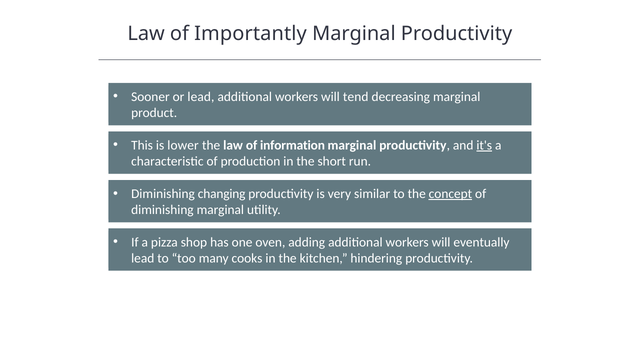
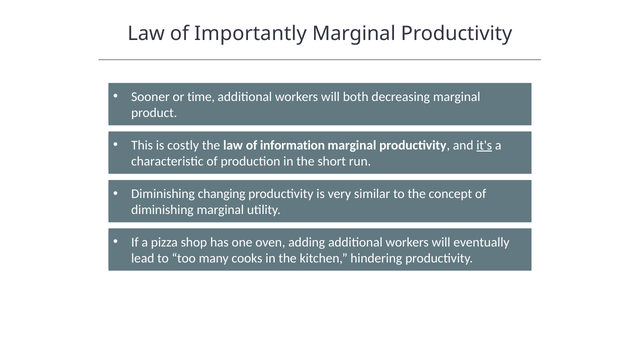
or lead: lead -> time (201, 97)
tend: tend -> both (356, 97)
lower: lower -> costly (183, 145)
concept underline: present -> none (450, 194)
